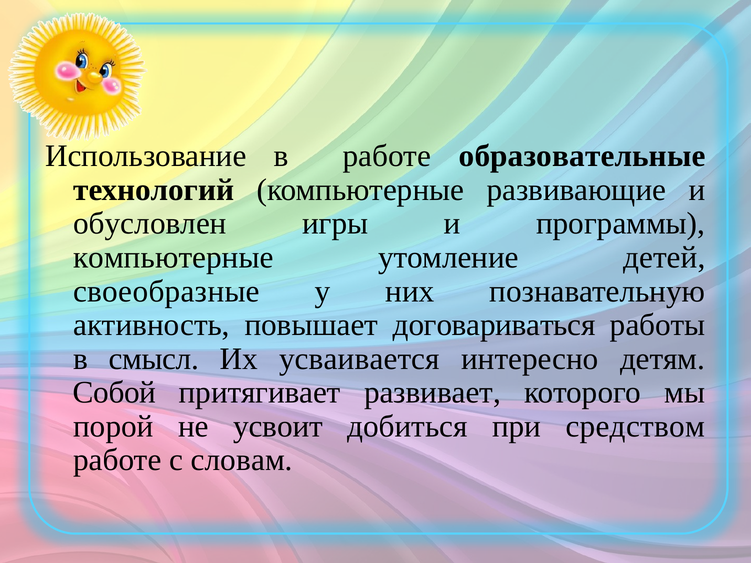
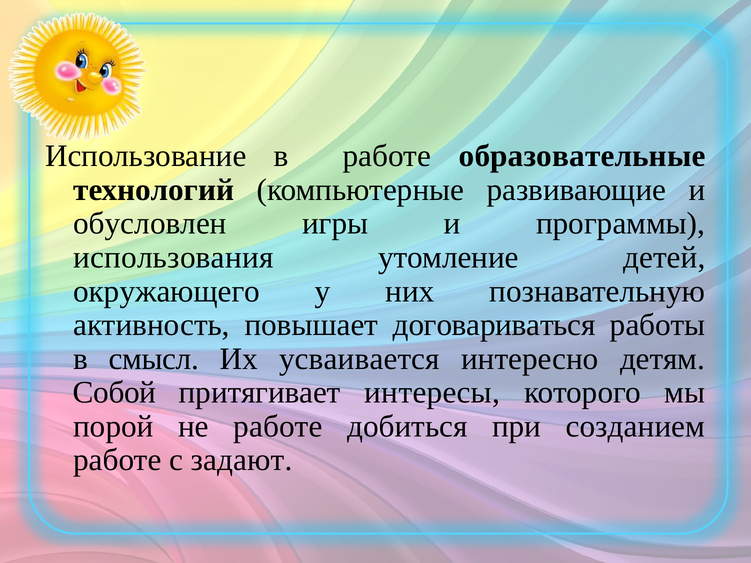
компьютерные: компьютерные -> использования (173, 258)
своеобразные: своеобразные -> окружающего (167, 291)
развивает: развивает -> интересы (432, 393)
не усвоит: усвоит -> работе (278, 426)
средством: средством -> созданием (635, 426)
словам: словам -> задают (242, 460)
